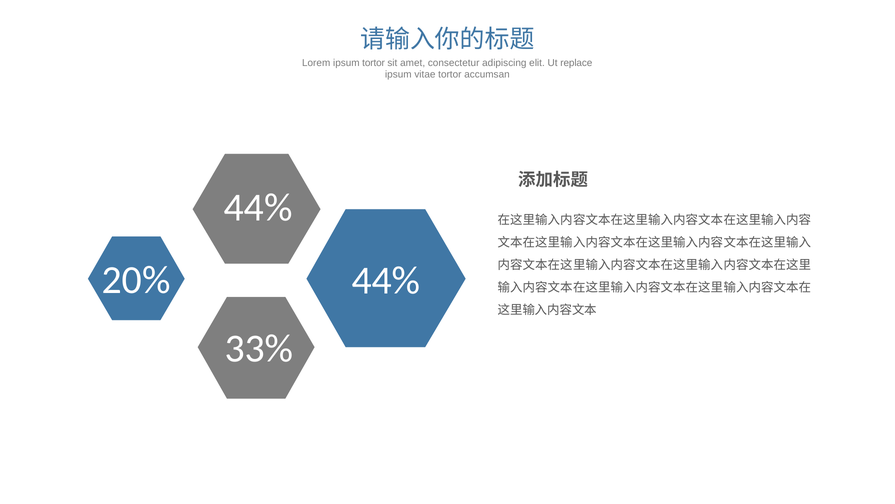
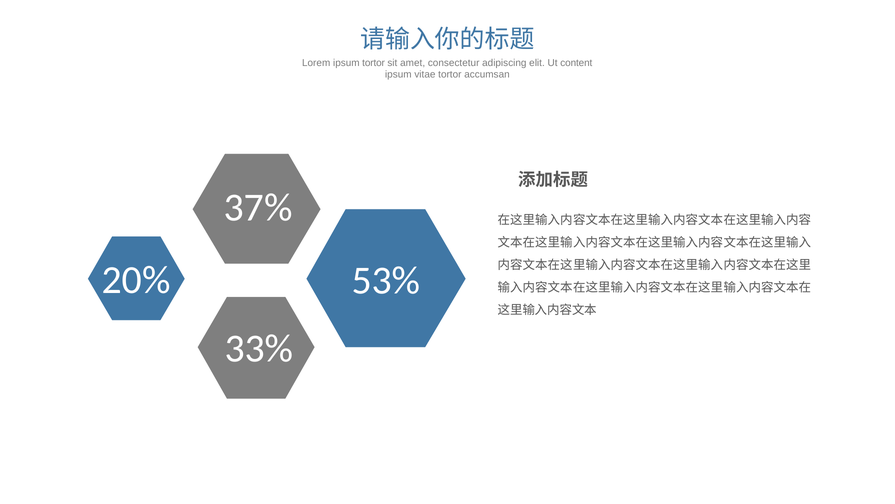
replace: replace -> content (576, 63)
44%: 44% -> 37% (258, 207)
44%: 44% -> 53% (386, 281)
